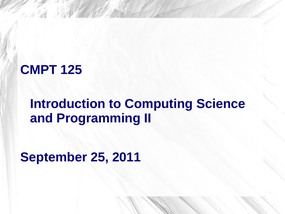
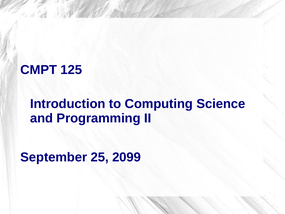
2011: 2011 -> 2099 (127, 157)
